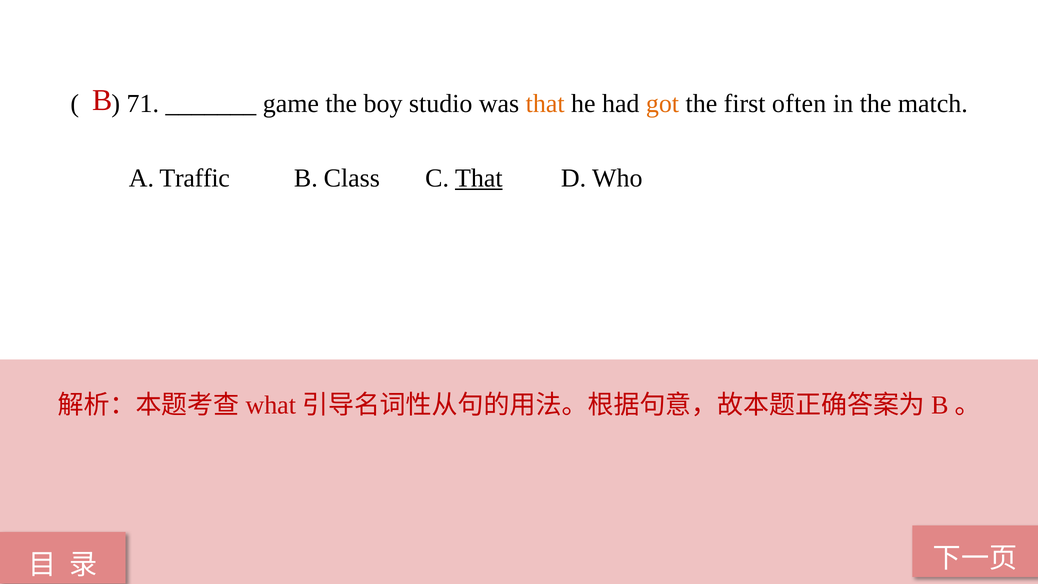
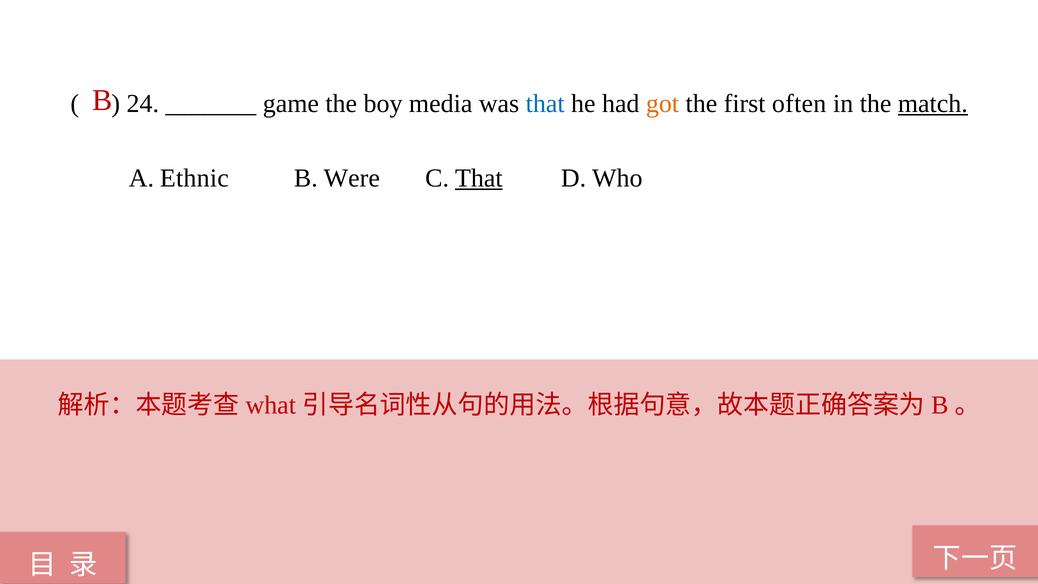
71: 71 -> 24 (143, 103)
studio: studio -> media (441, 103)
that colour: orange -> blue (545, 103)
match underline: none -> present (933, 103)
Traffic: Traffic -> Ethnic (194, 178)
Class: Class -> Were (352, 178)
